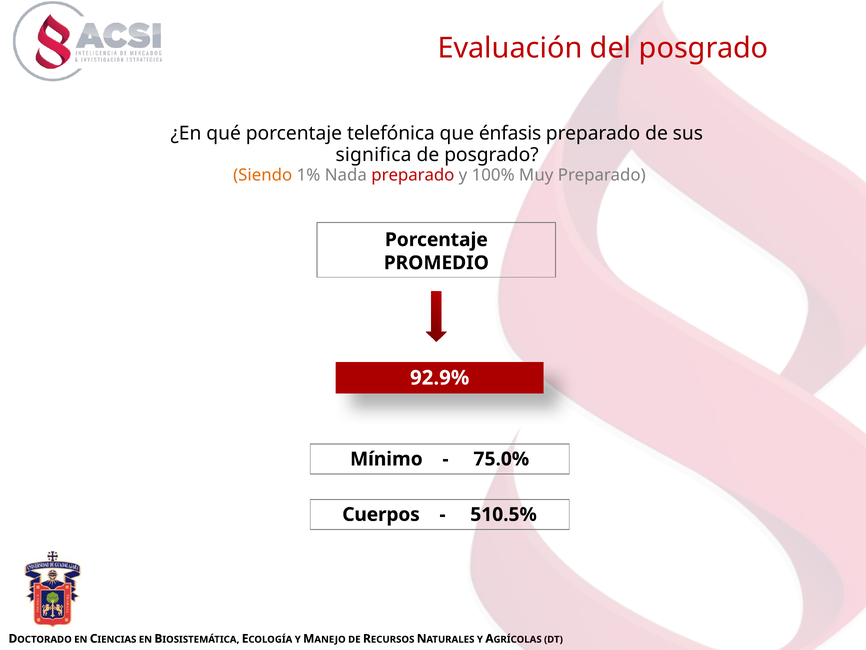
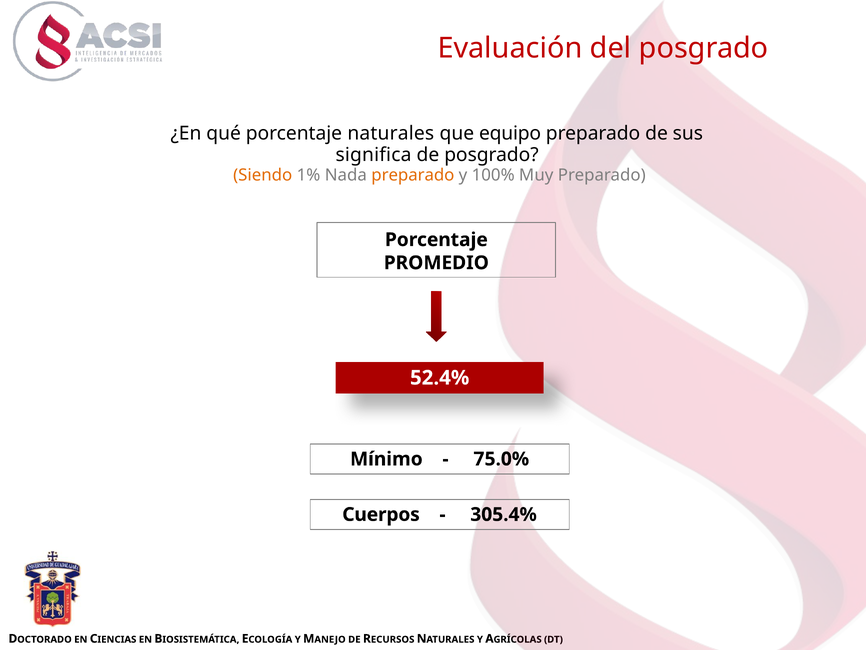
porcentaje telefónica: telefónica -> naturales (391, 133)
énfasis: énfasis -> equipo (510, 133)
preparado colour: red -> orange (413, 175)
92.9%: 92.9% -> 52.4% (440, 378)
510.5%: 510.5% -> 305.4% (504, 514)
